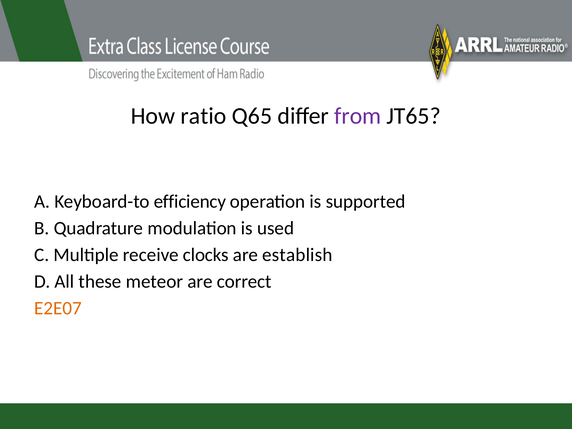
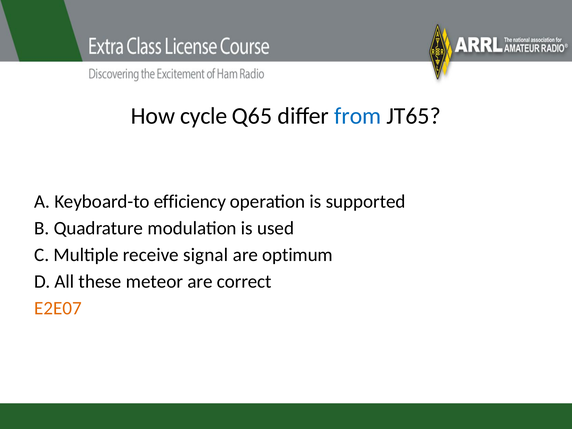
ratio: ratio -> cycle (204, 116)
from colour: purple -> blue (358, 116)
clocks: clocks -> signal (206, 255)
establish: establish -> optimum (298, 255)
